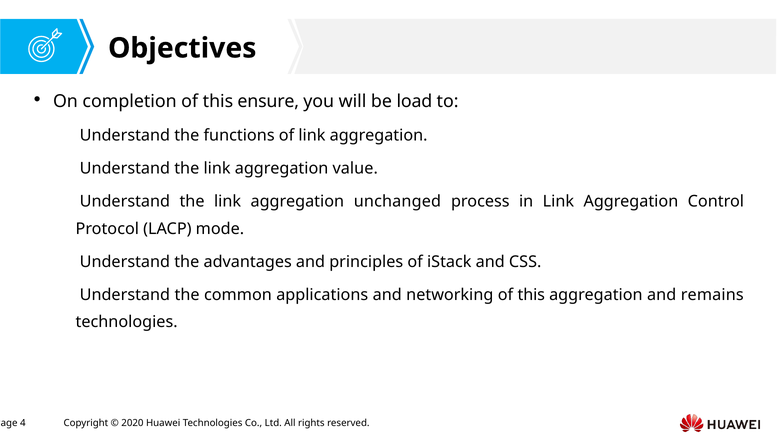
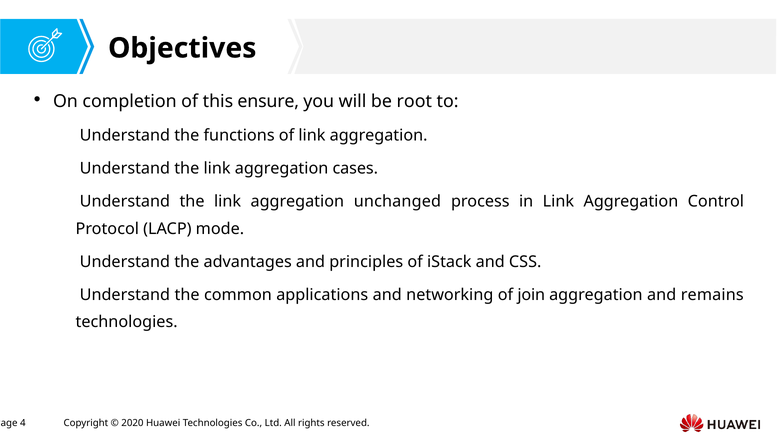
load: load -> root (414, 102)
value: value -> cases (355, 168)
networking of this: this -> join (531, 295)
